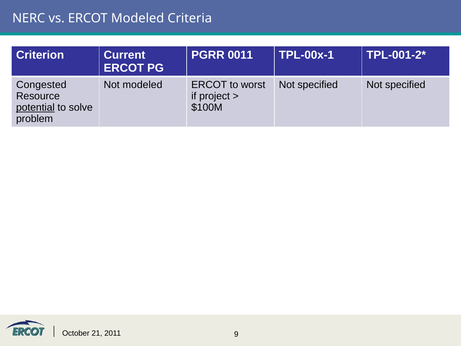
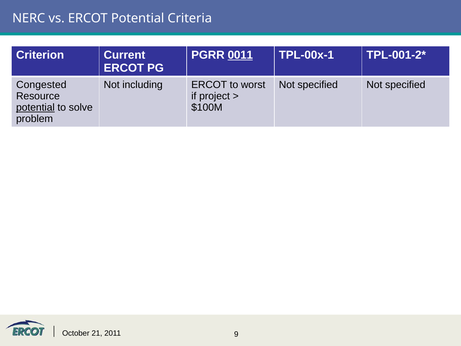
ERCOT Modeled: Modeled -> Potential (138, 18)
0011 underline: none -> present (240, 55)
Not modeled: modeled -> including (143, 85)
